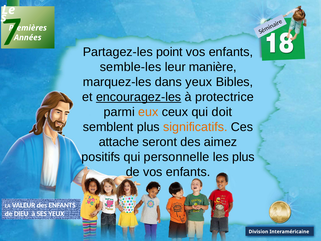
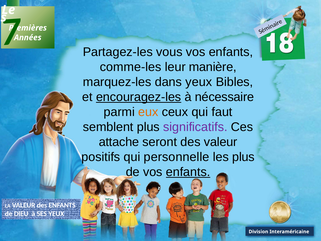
point: point -> vous (169, 52)
semble-les: semble-les -> comme-les (131, 67)
protectrice: protectrice -> nécessaire (224, 97)
doit: doit -> faut (222, 112)
significatifs colour: orange -> purple (195, 127)
des aimez: aimez -> valeur (221, 142)
enfants underline: none -> present (188, 172)
